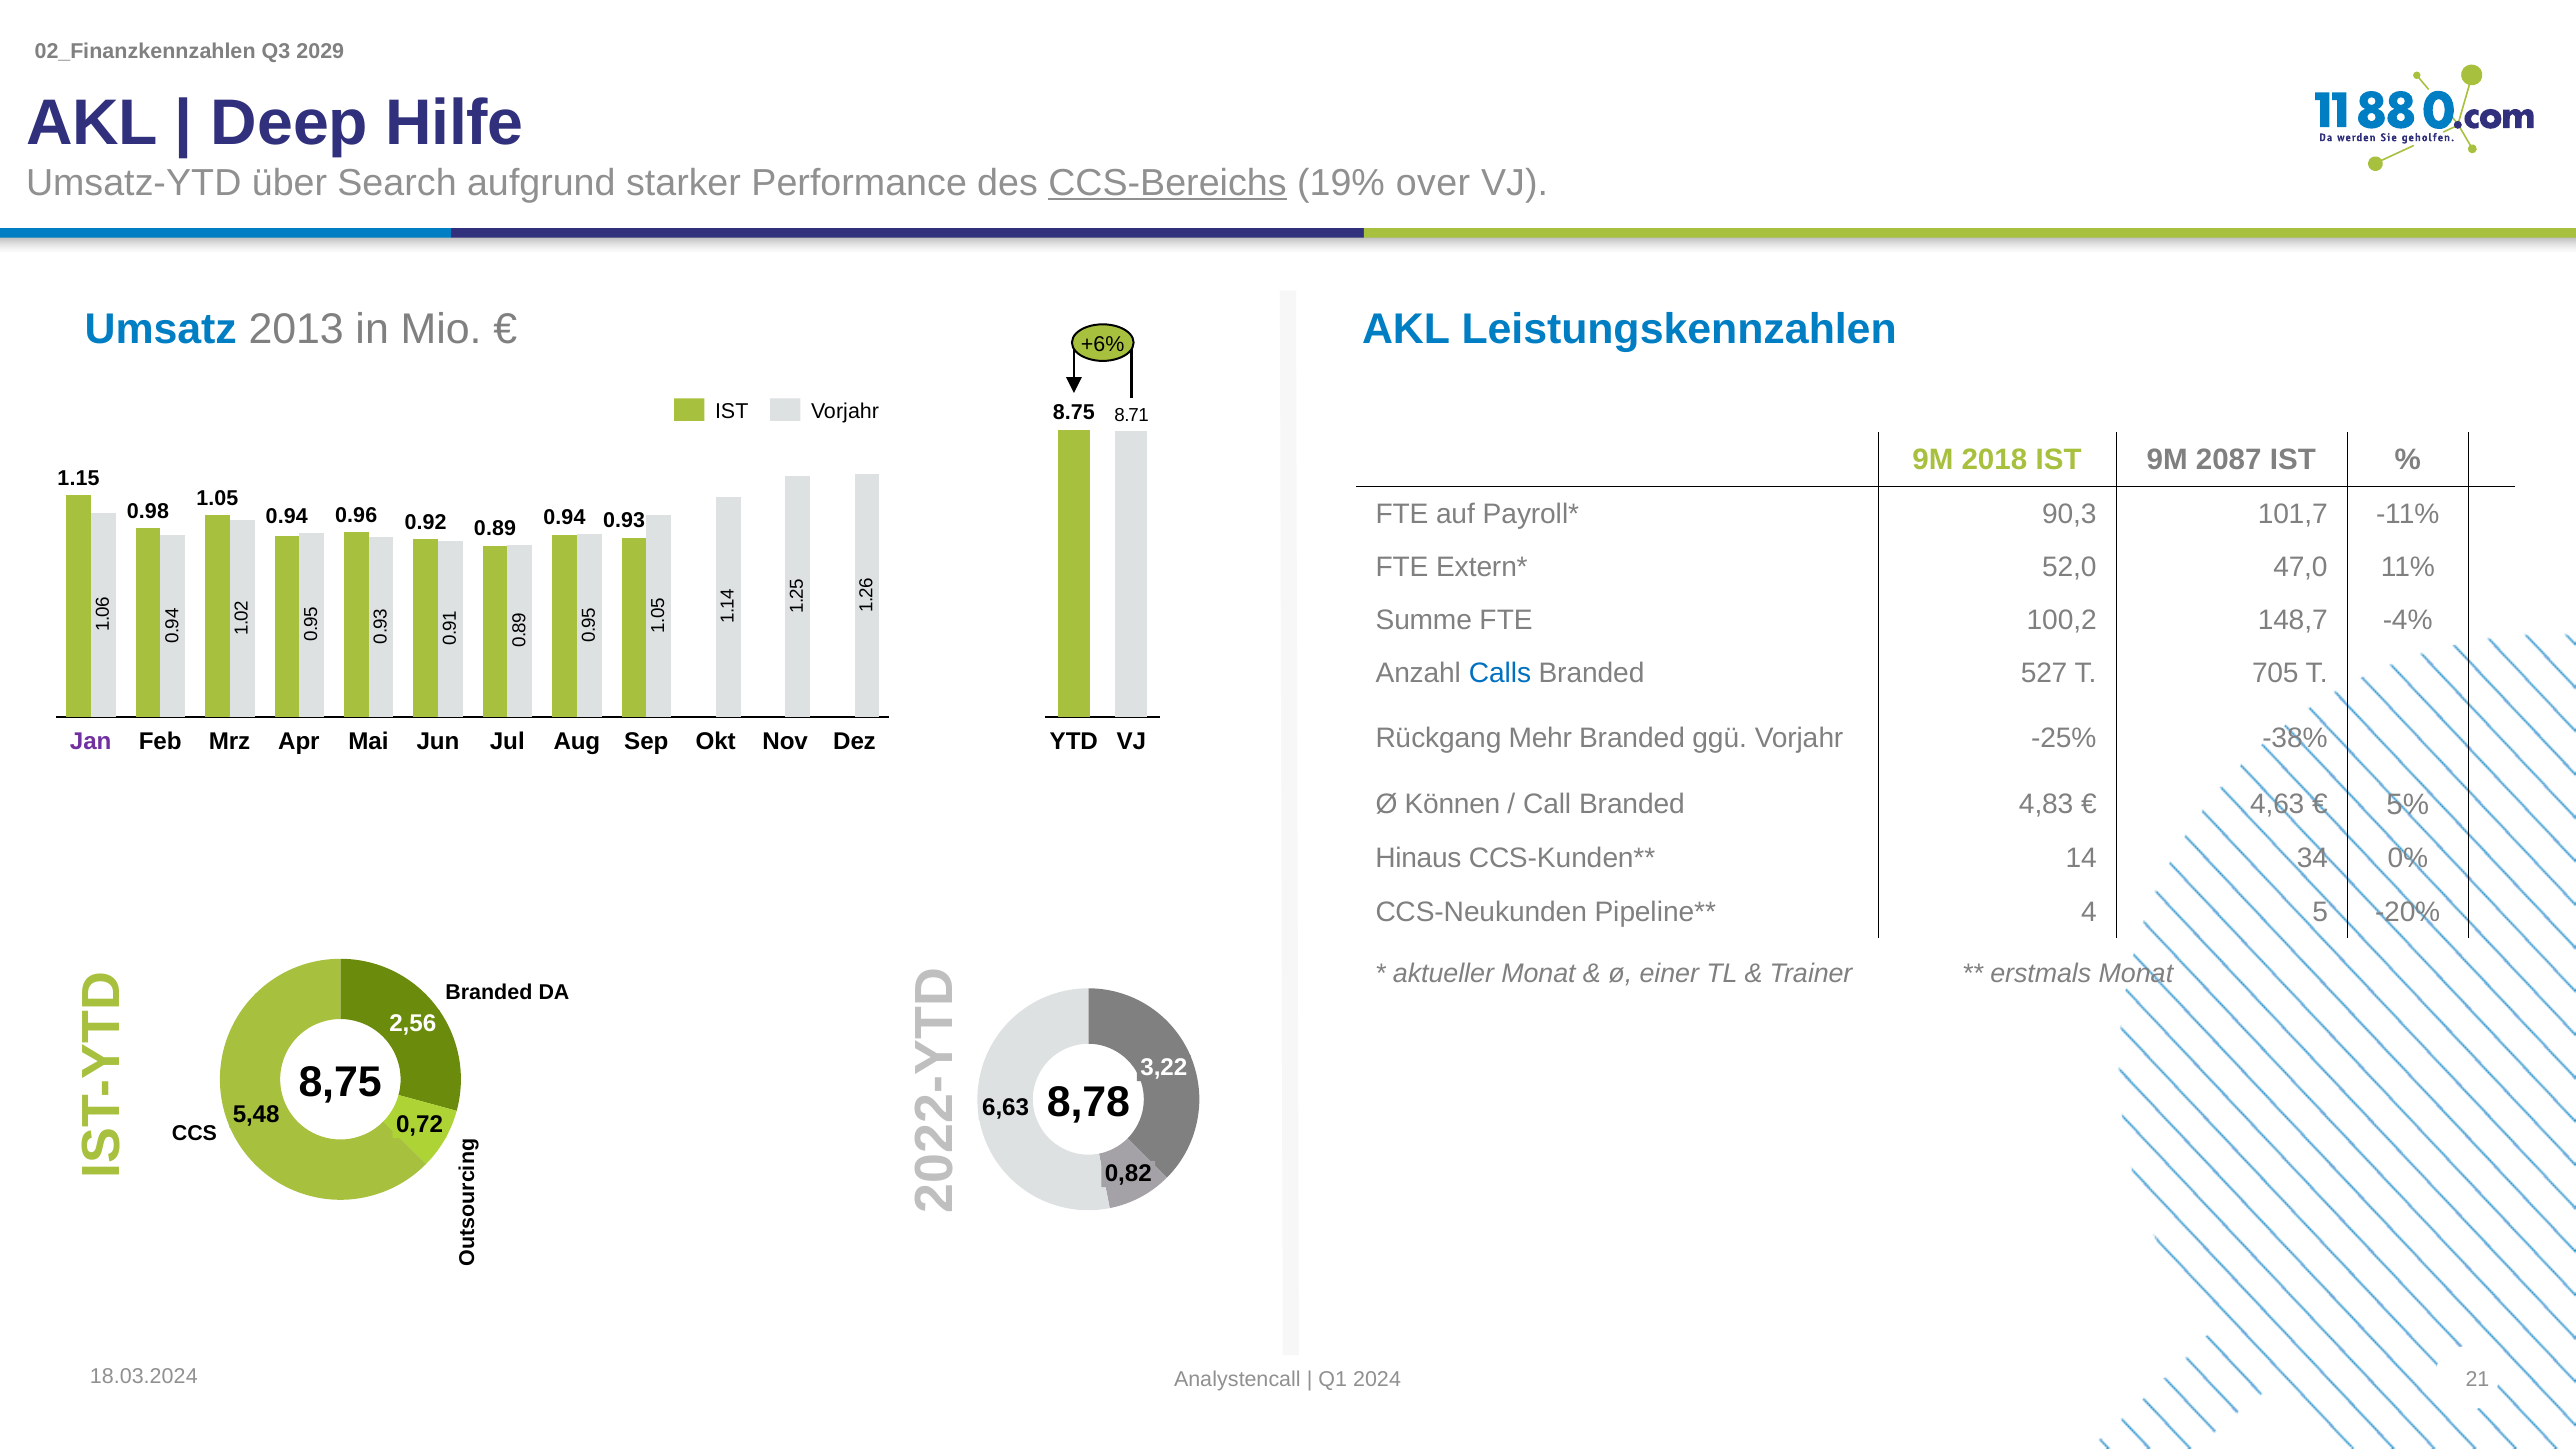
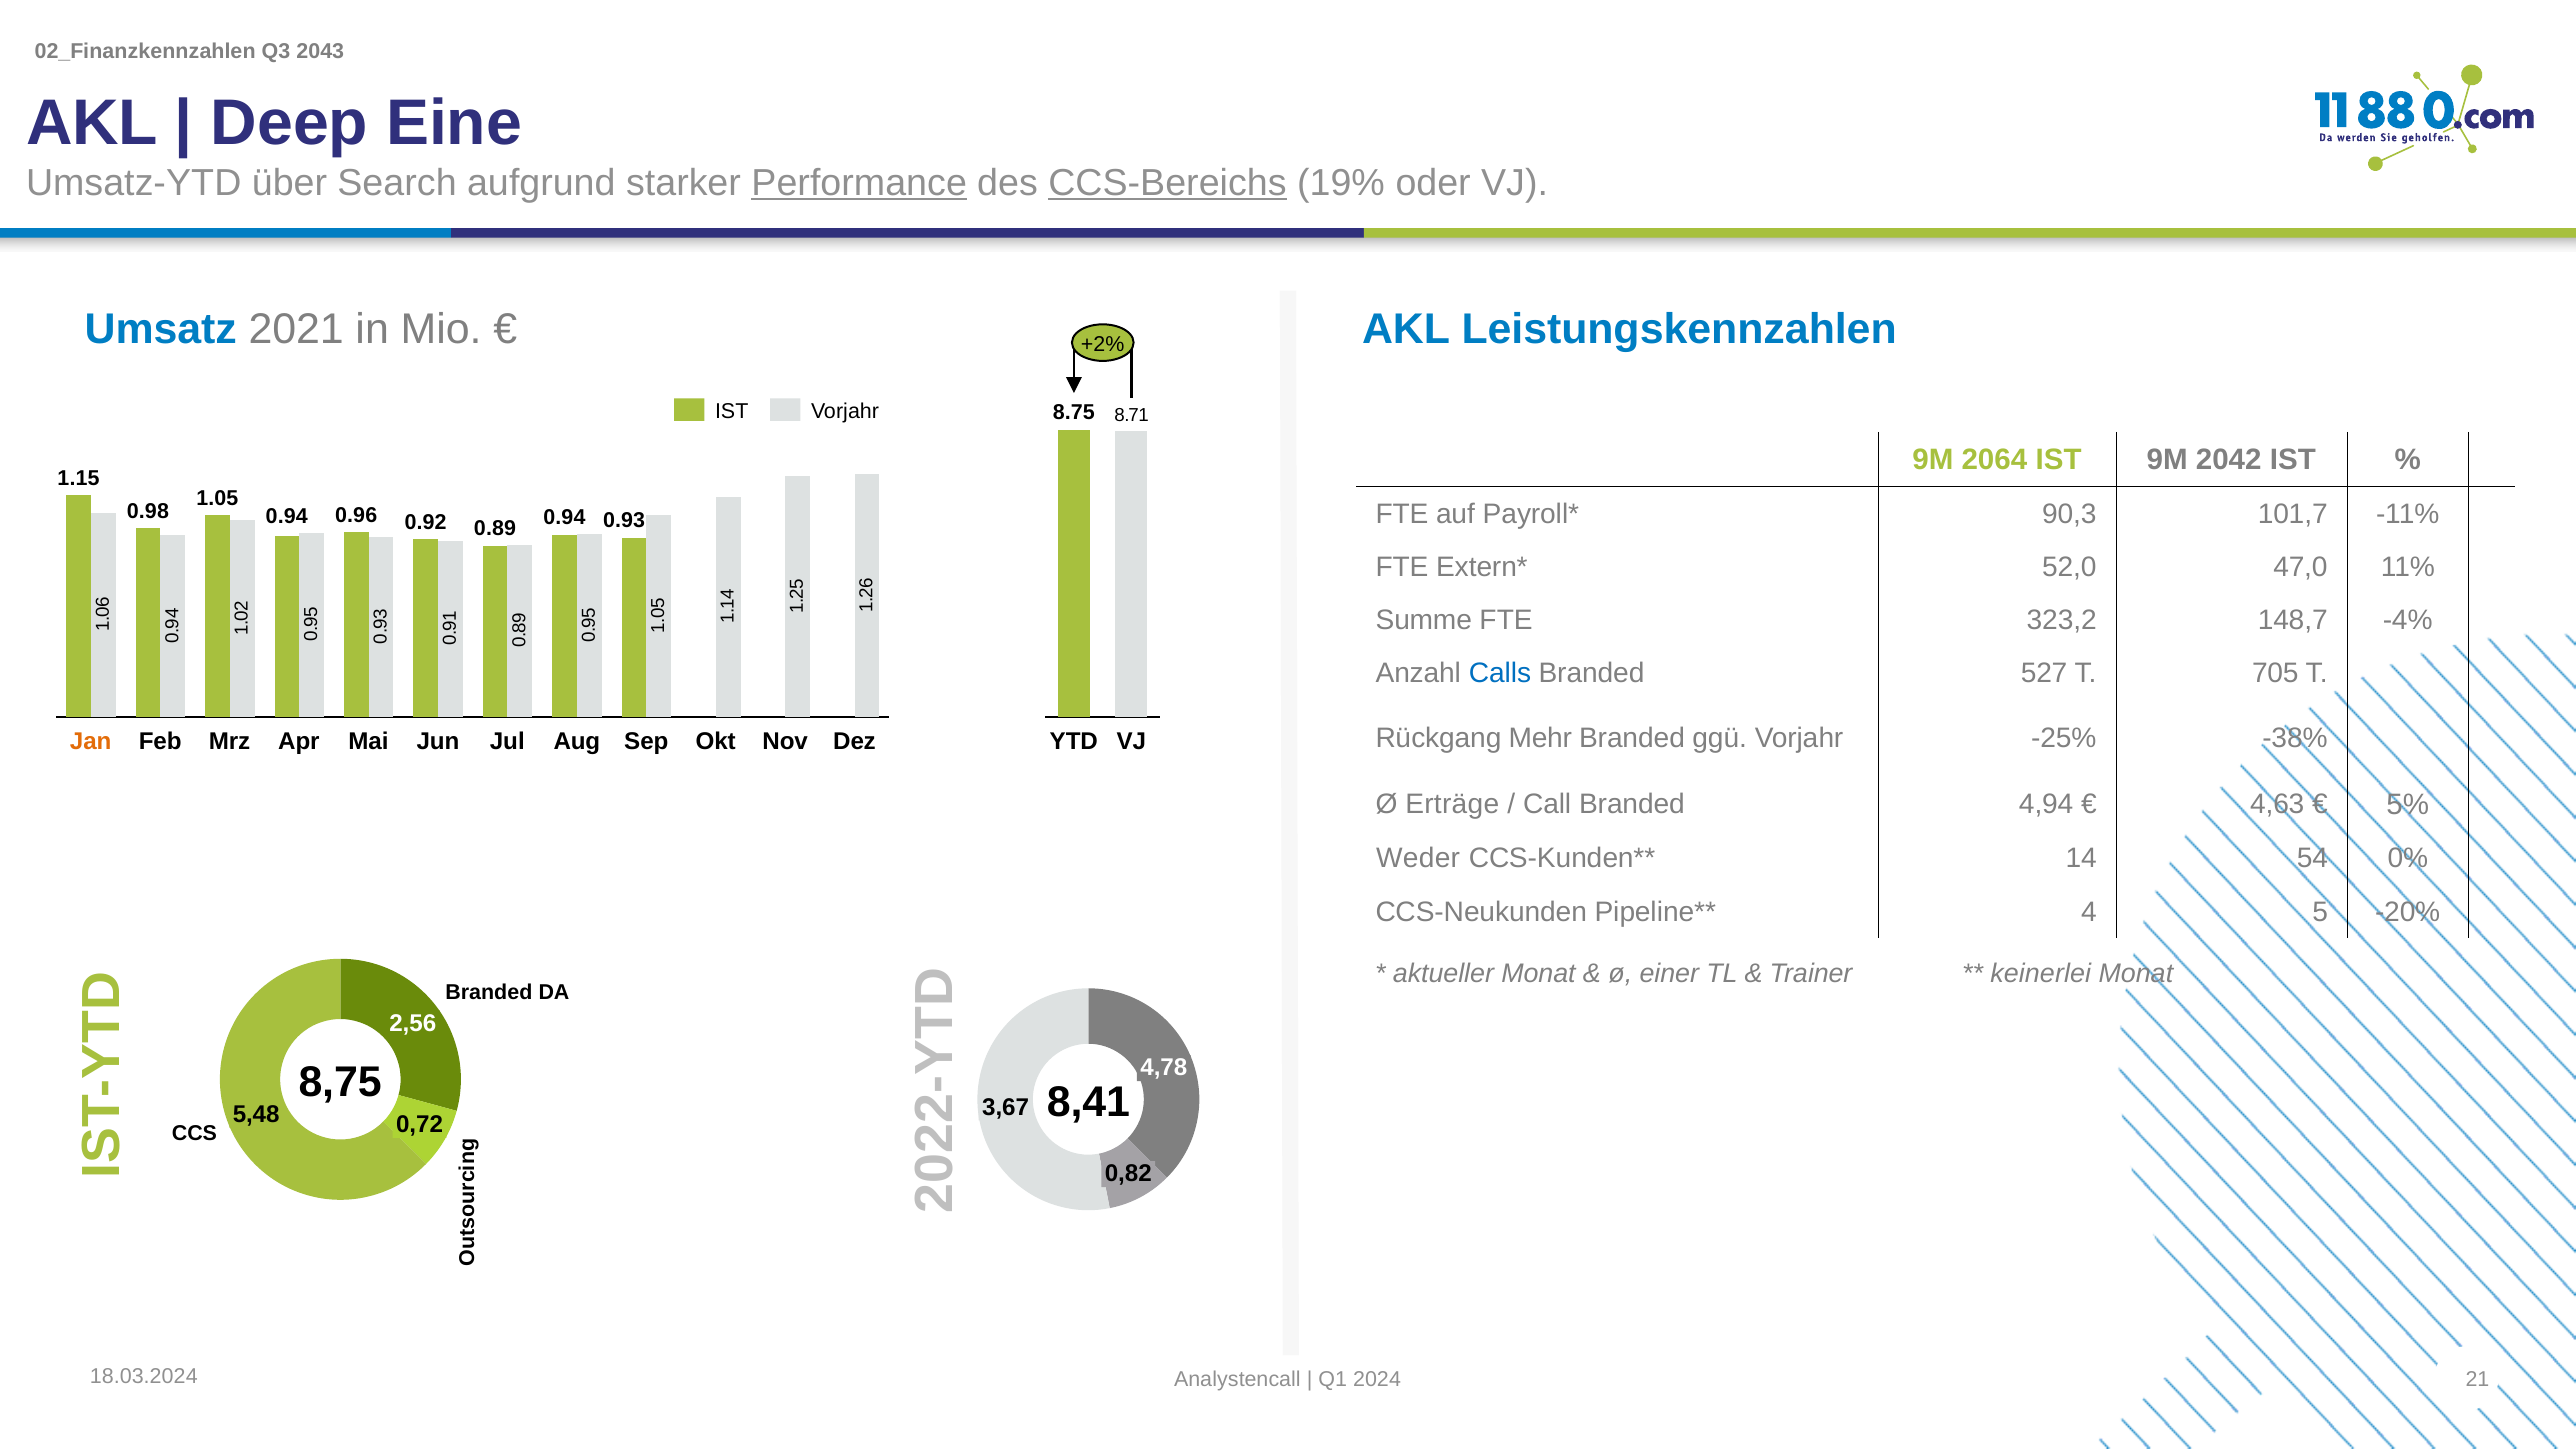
2029: 2029 -> 2043 (320, 52)
Hilfe: Hilfe -> Eine (454, 123)
Performance underline: none -> present (859, 183)
over: over -> oder (1433, 183)
2013: 2013 -> 2021 (296, 329)
+6%: +6% -> +2% (1103, 344)
2018: 2018 -> 2064 (1994, 460)
2087: 2087 -> 2042 (2229, 460)
100,2: 100,2 -> 323,2 (2062, 620)
Jan colour: purple -> orange (91, 741)
Können: Können -> Erträge (1452, 805)
4,83: 4,83 -> 4,94 (2046, 805)
Hinaus: Hinaus -> Weder (1418, 859)
34: 34 -> 54 (2312, 859)
erstmals: erstmals -> keinerlei (2041, 973)
3,22: 3,22 -> 4,78 (1164, 1068)
8,78: 8,78 -> 8,41 (1088, 1102)
6,63: 6,63 -> 3,67 (1006, 1107)
